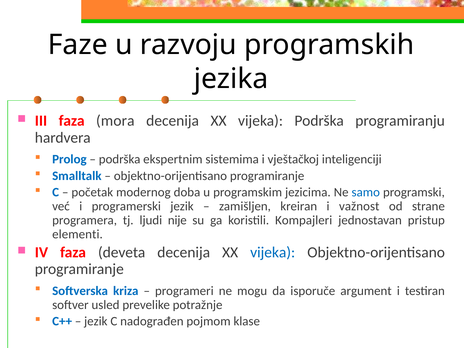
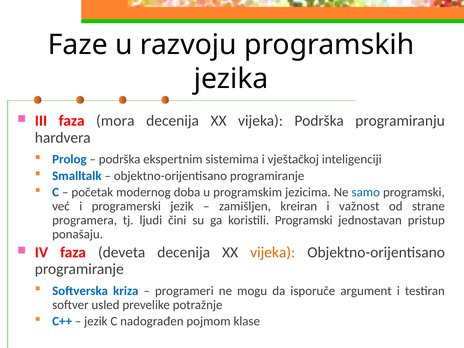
nije: nije -> čini (177, 220)
koristili Kompajleri: Kompajleri -> Programski (304, 220)
elementi: elementi -> ponašaju (78, 234)
vijeka colour: blue -> orange (273, 252)
